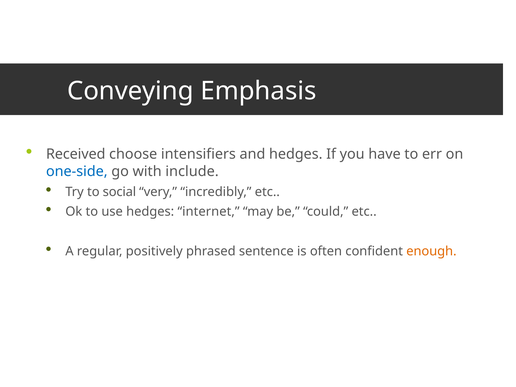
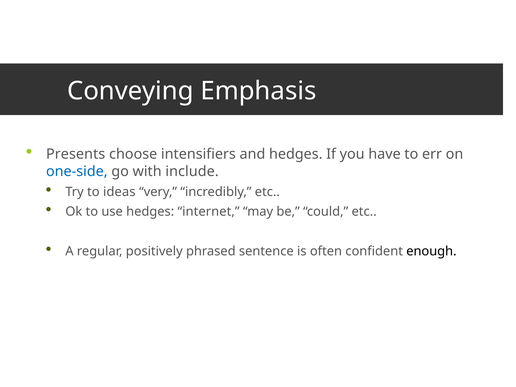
Received: Received -> Presents (76, 154)
social: social -> ideas (119, 192)
enough colour: orange -> black (431, 251)
